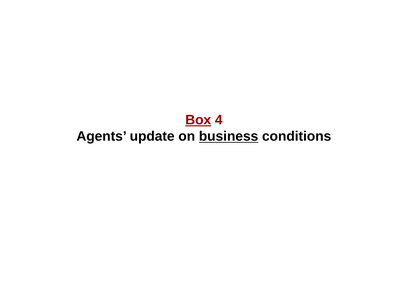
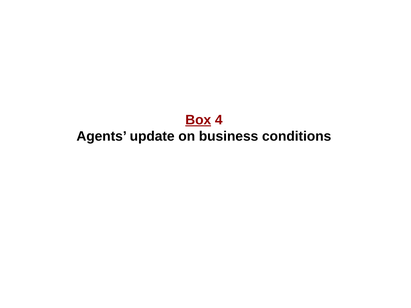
business underline: present -> none (229, 137)
